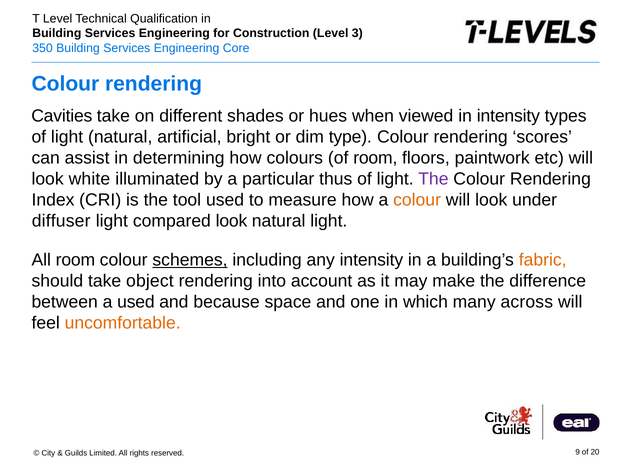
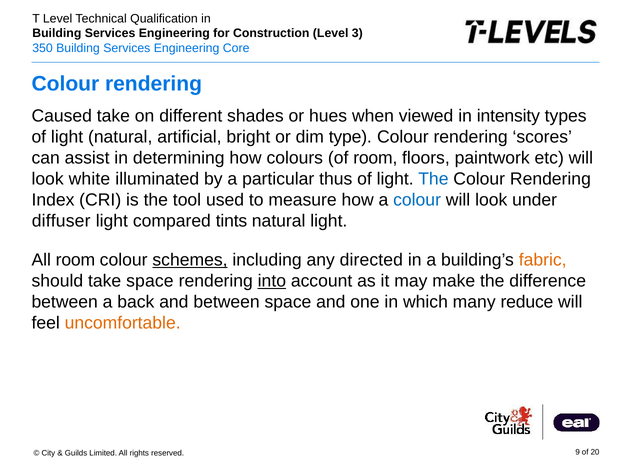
Cavities: Cavities -> Caused (62, 116)
The colour: purple -> blue (433, 179)
colour colour: orange -> blue (417, 200)
compared look: look -> tints (231, 221)
any intensity: intensity -> directed (371, 260)
take object: object -> space (150, 281)
into underline: none -> present (272, 281)
a used: used -> back (136, 302)
and because: because -> between (227, 302)
across: across -> reduce (527, 302)
